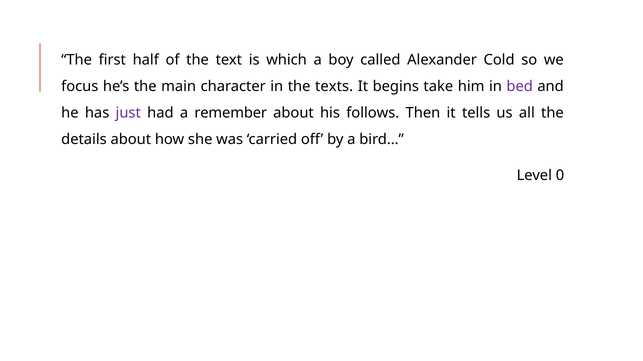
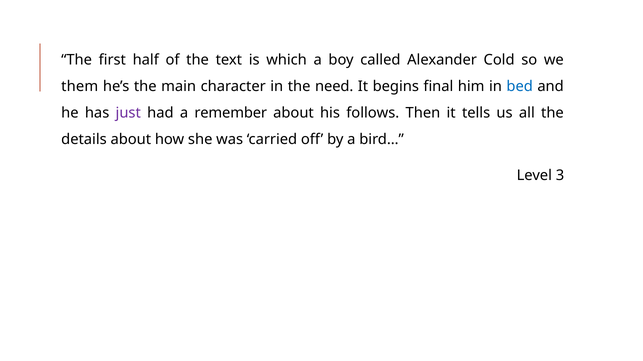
focus: focus -> them (80, 87)
texts: texts -> need (334, 87)
take: take -> final (438, 87)
bed colour: purple -> blue (520, 87)
0: 0 -> 3 (560, 175)
